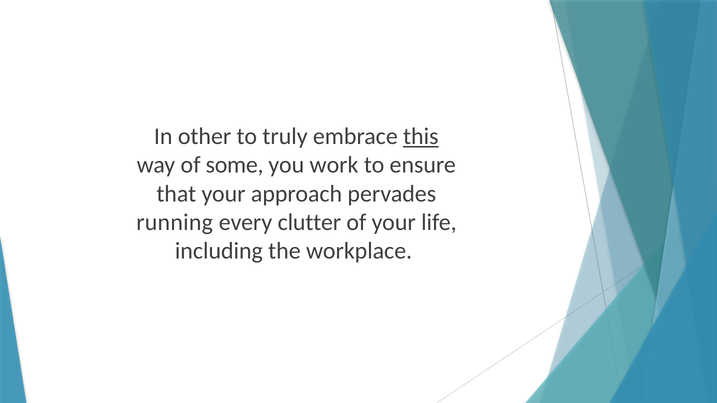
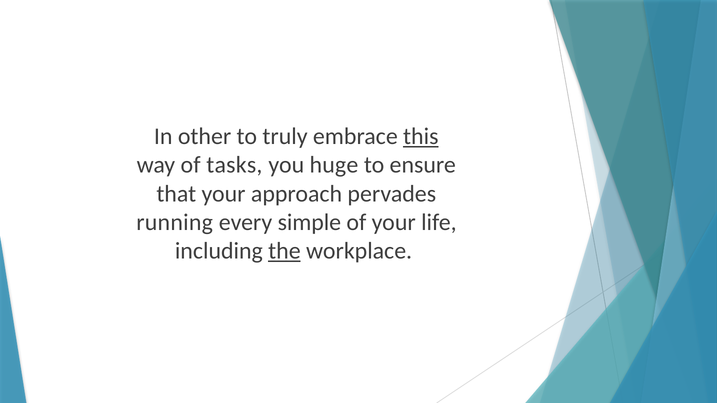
some: some -> tasks (234, 165)
work: work -> huge (334, 165)
clutter: clutter -> simple (309, 223)
the underline: none -> present (284, 251)
